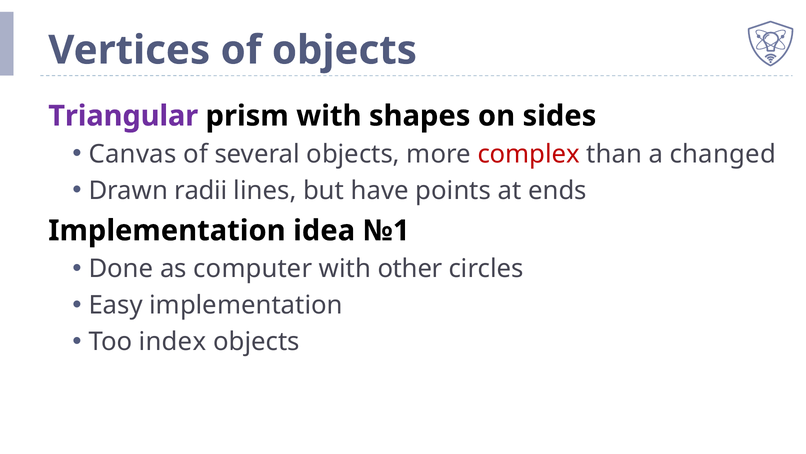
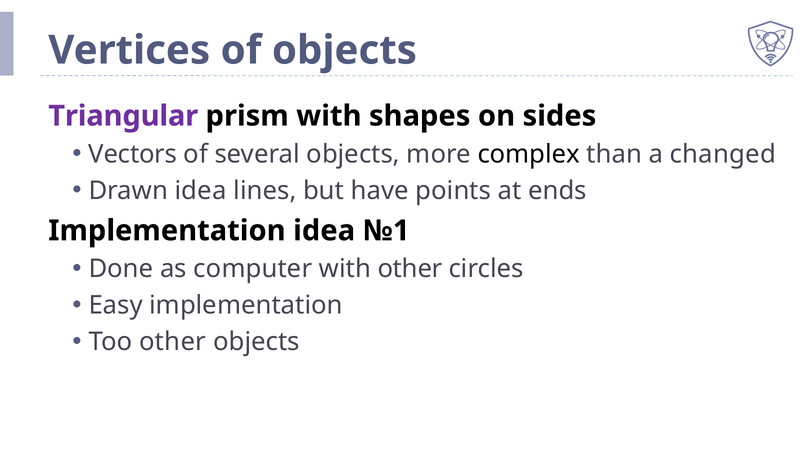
Canvas: Canvas -> Vectors (133, 154)
complex colour: red -> black (529, 154)
Drawn radii: radii -> idea (201, 191)
Too index: index -> other (173, 342)
